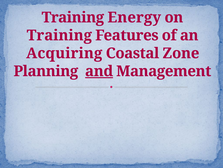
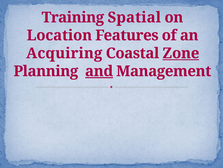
Energy: Energy -> Spatial (134, 17)
Training: Training -> Location (59, 35)
Zone underline: none -> present (181, 53)
